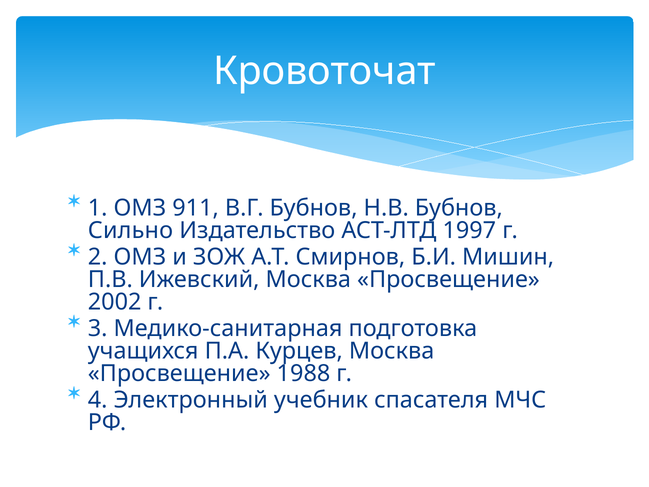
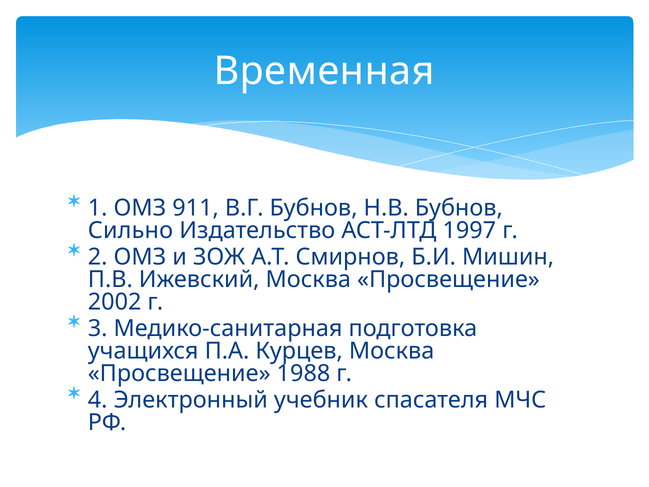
Кровоточат: Кровоточат -> Временная (324, 71)
